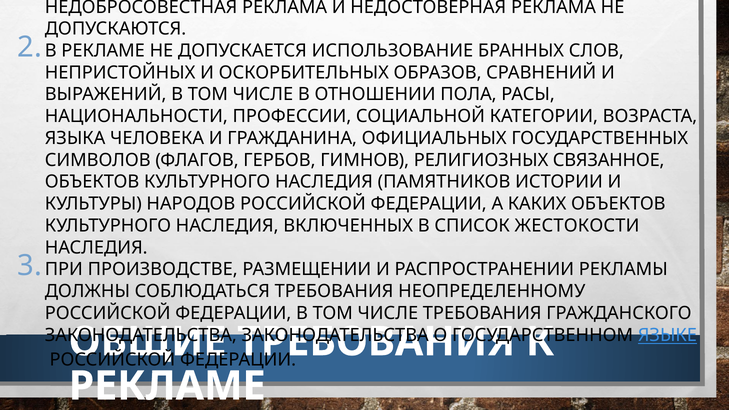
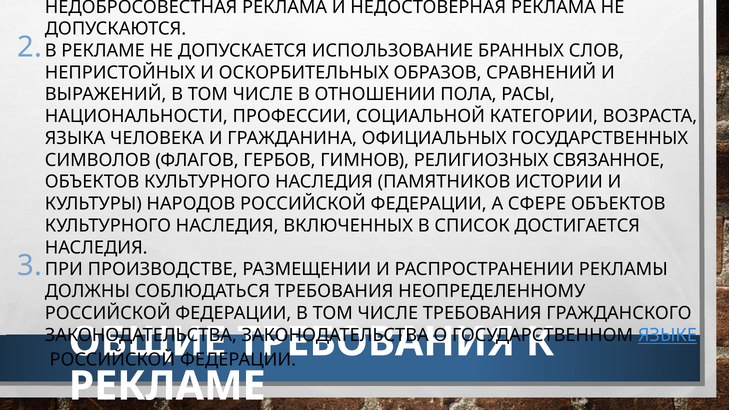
КАКИХ: КАКИХ -> СФЕРЕ (537, 204)
ЖЕСТОКОСТИ: ЖЕСТОКОСТИ -> ДОСТИГАЕТСЯ (577, 226)
